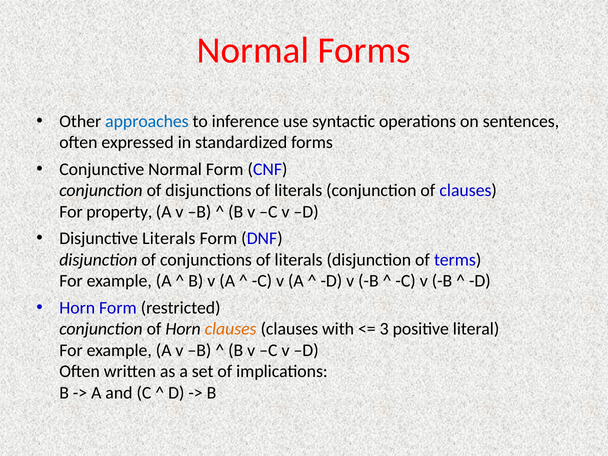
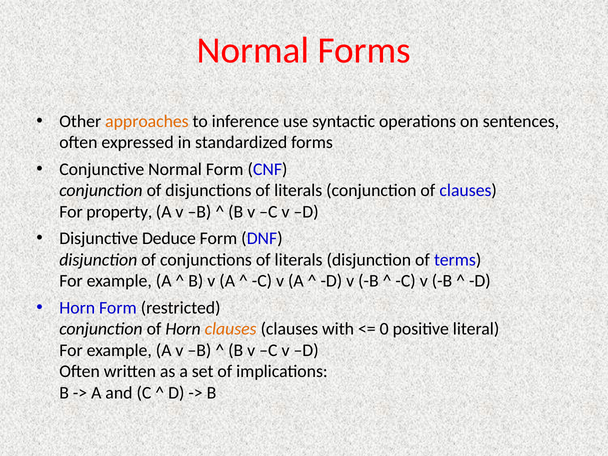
approaches colour: blue -> orange (147, 121)
Disjunctive Literals: Literals -> Deduce (169, 239)
3: 3 -> 0 (384, 329)
